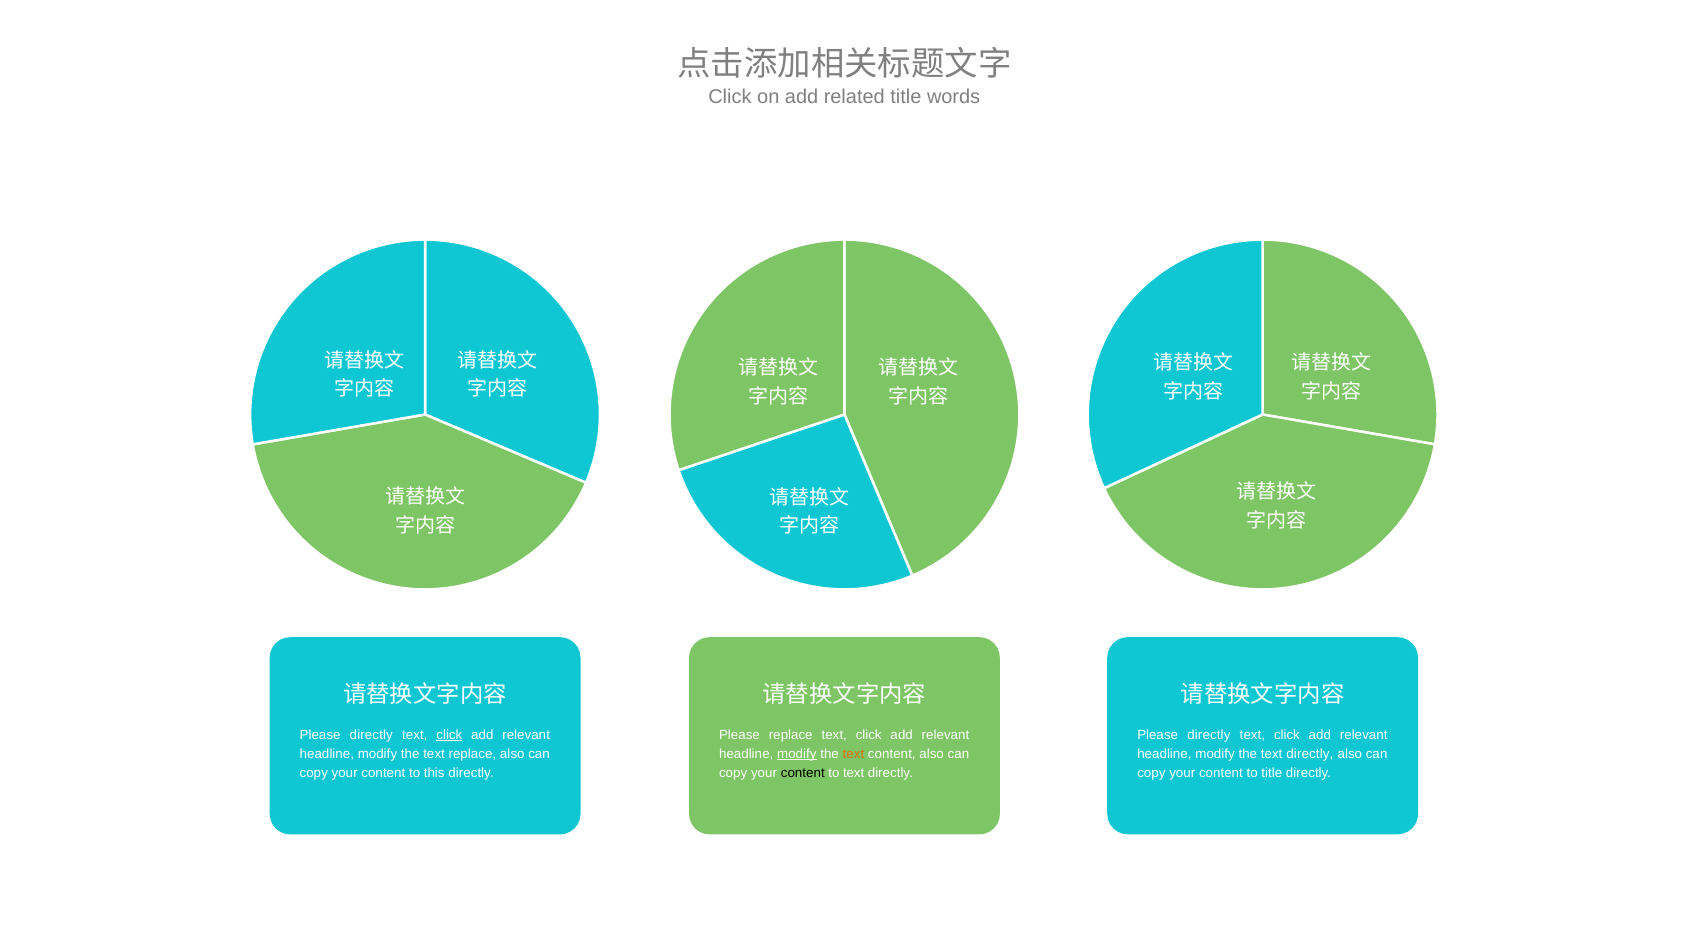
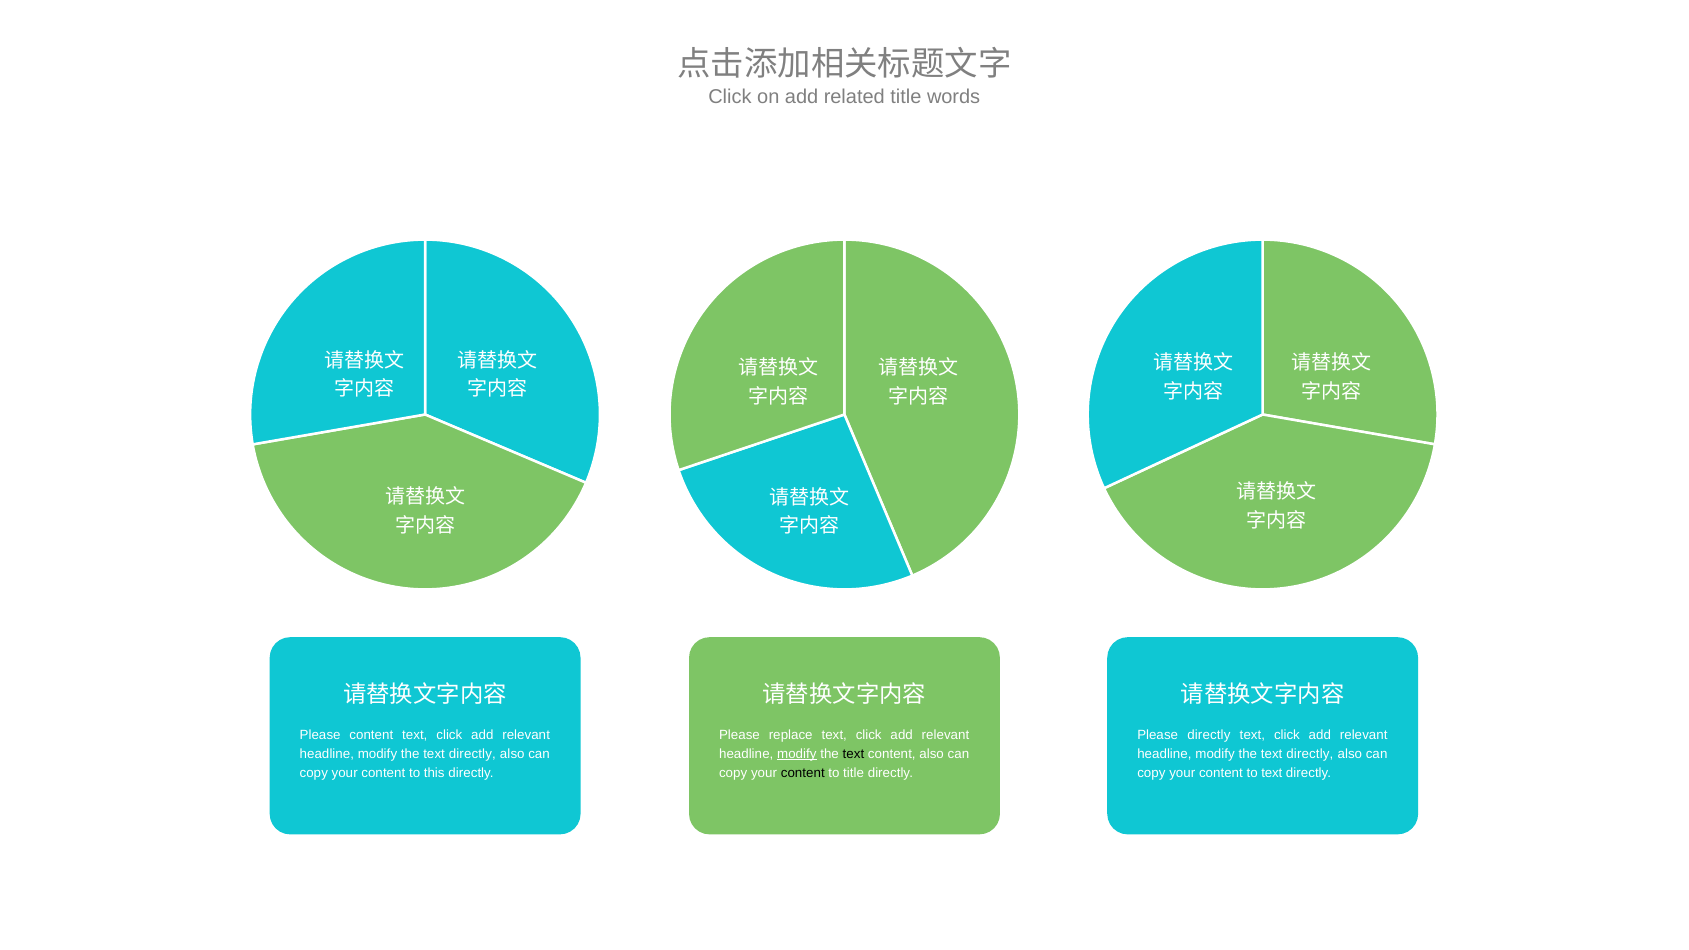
directly: directly -> content (371, 735)
click underline: present -> none (449, 735)
replace: replace -> directly (472, 754)
text colour: orange -> black (853, 754)
to text: text -> title (854, 773)
to title: title -> text (1272, 773)
